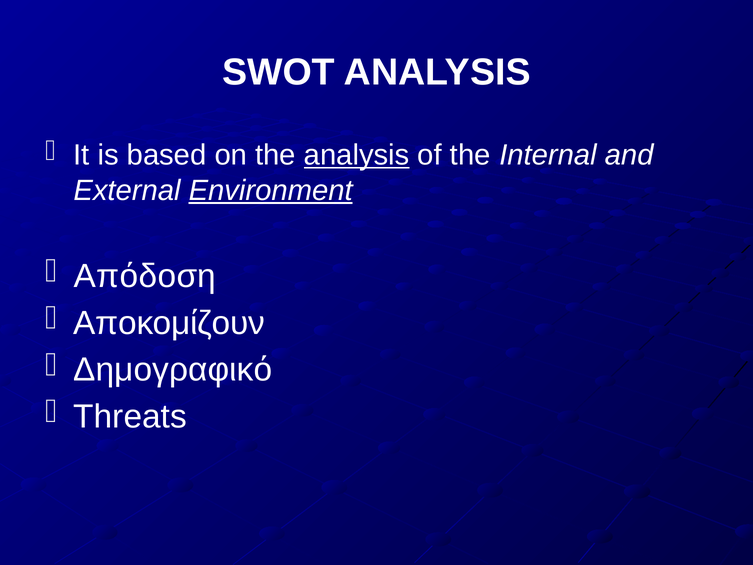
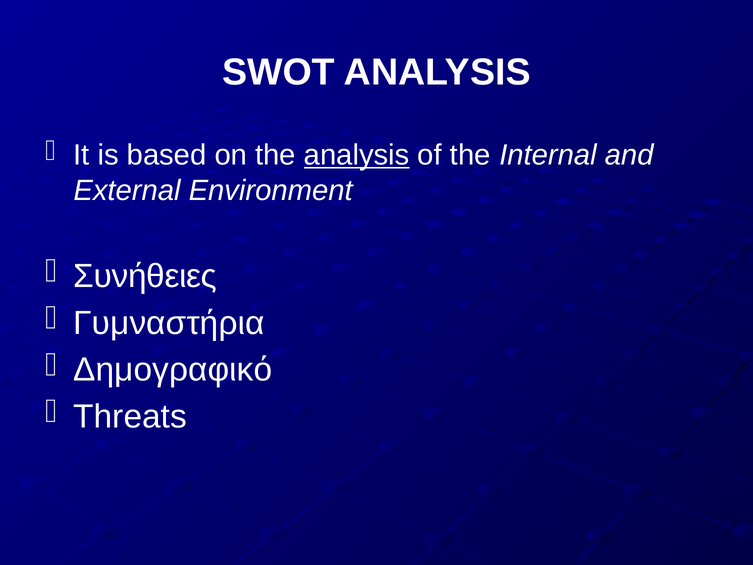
Environment underline: present -> none (271, 190)
Απόδοση: Απόδοση -> Συνήθειες (145, 276)
Αποκομίζουν: Αποκομίζουν -> Γυμναστήρια (169, 323)
